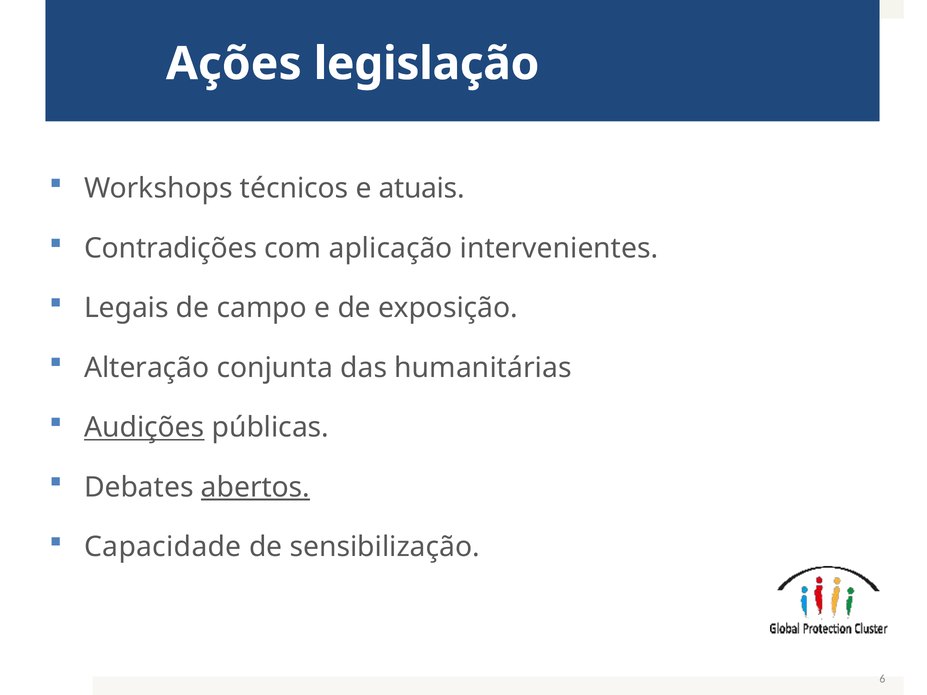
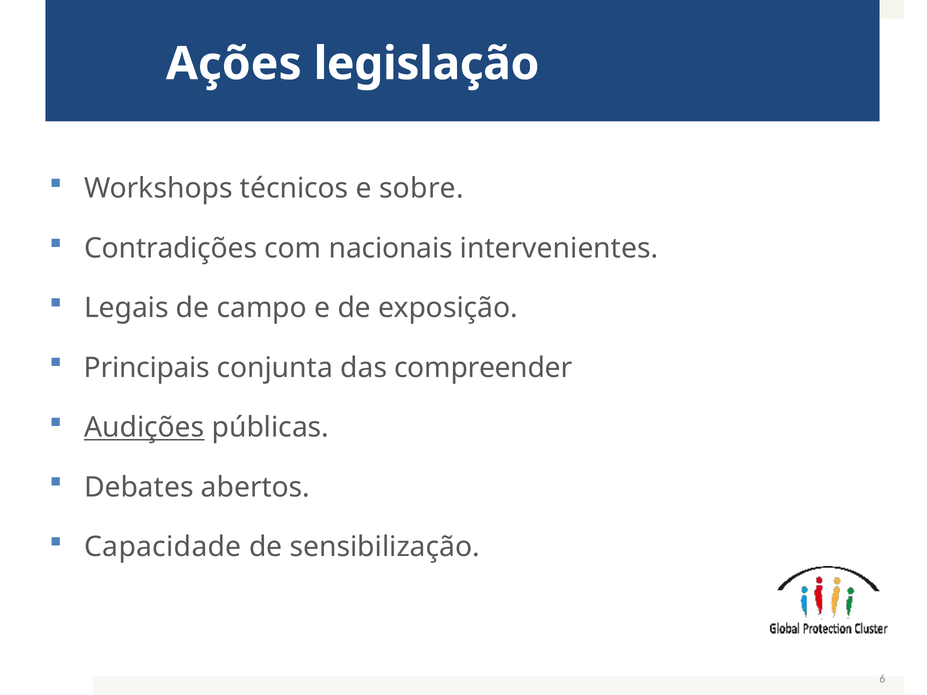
atuais: atuais -> sobre (421, 189)
aplicação: aplicação -> nacionais (391, 248)
Alteração: Alteração -> Principais (147, 368)
humanitárias: humanitárias -> compreender (483, 368)
abertos underline: present -> none (255, 487)
